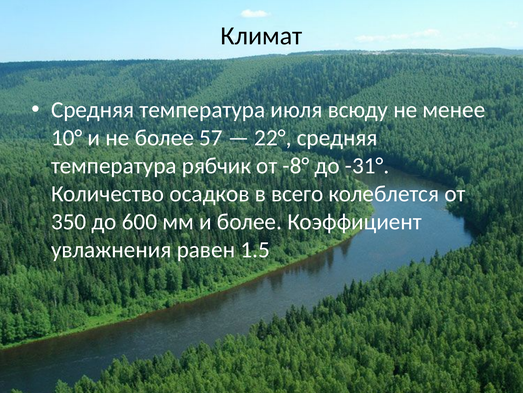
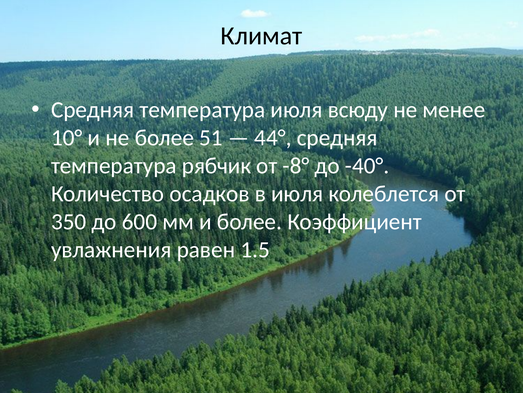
57: 57 -> 51 (211, 138)
22°: 22° -> 44° (273, 138)
-31°: -31° -> -40° (367, 166)
в всего: всего -> июля (297, 193)
